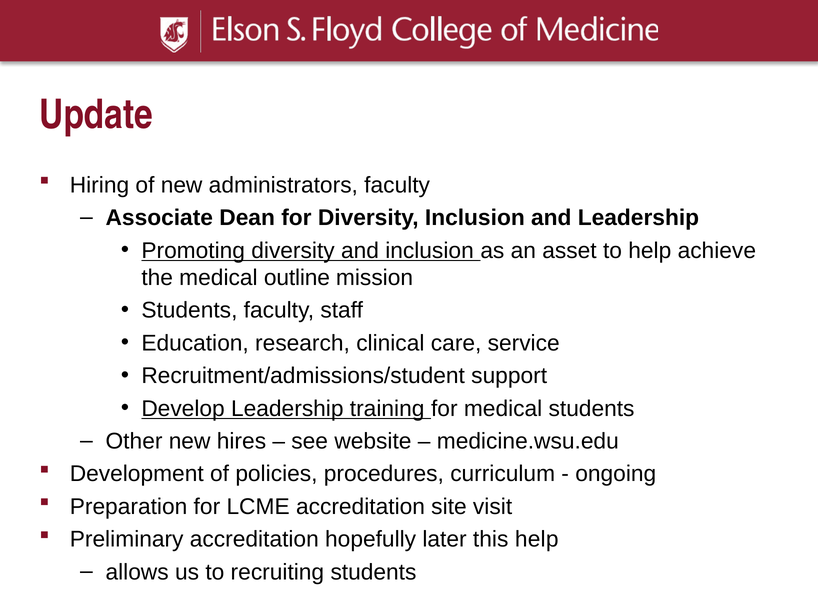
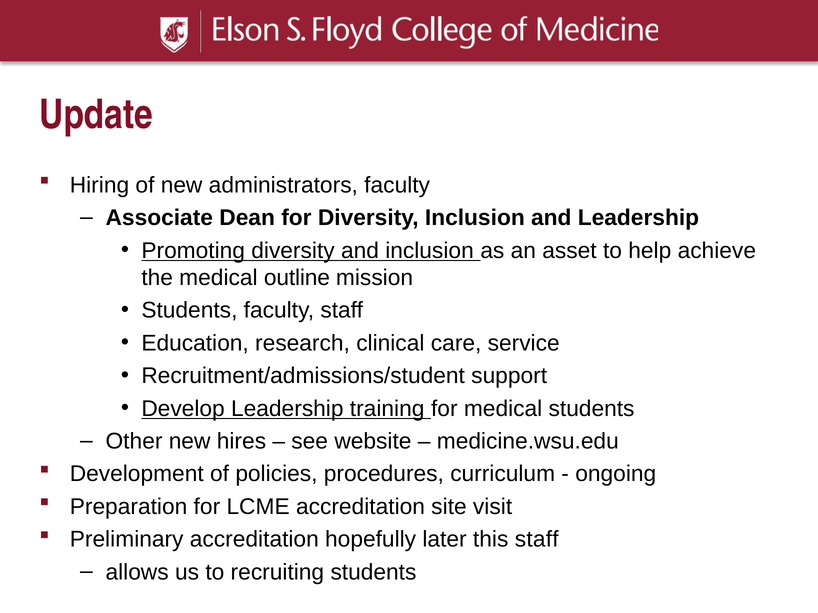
this help: help -> staff (537, 540)
